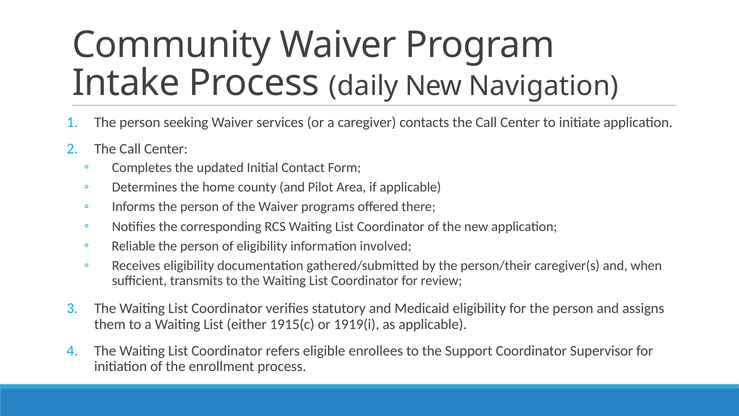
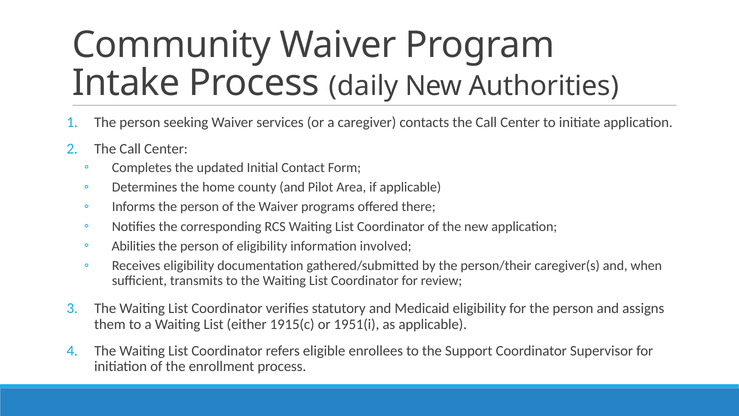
Navigation: Navigation -> Authorities (544, 86)
Reliable: Reliable -> Abilities (134, 246)
1919(i: 1919(i -> 1951(i (357, 324)
